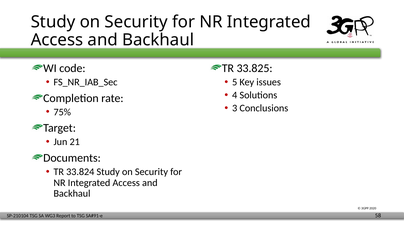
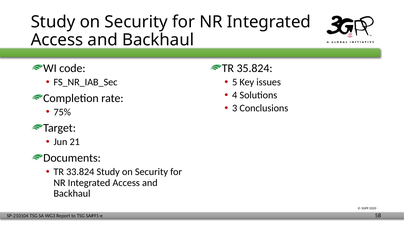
33.825: 33.825 -> 35.824 (255, 68)
